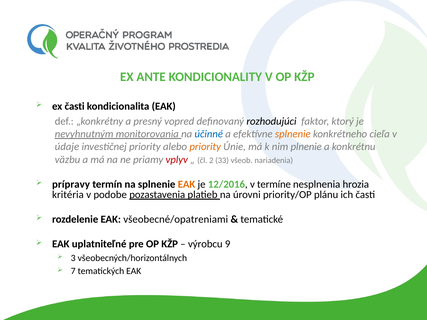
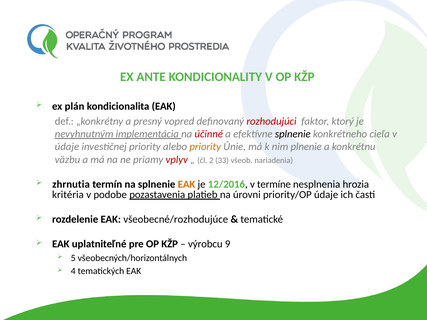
ex časti: časti -> plán (74, 106)
rozhodujúci colour: black -> red (271, 121)
monitorovania: monitorovania -> implementácia (147, 134)
účinné colour: blue -> red (209, 134)
splnenie colour: orange -> black (293, 134)
prípravy: prípravy -> zhrnutia (71, 185)
priority/OP plánu: plánu -> údaje (326, 195)
všeobecné/opatreniami: všeobecné/opatreniami -> všeobecné/rozhodujúce (176, 220)
3: 3 -> 5 (73, 258)
7: 7 -> 4 (73, 271)
